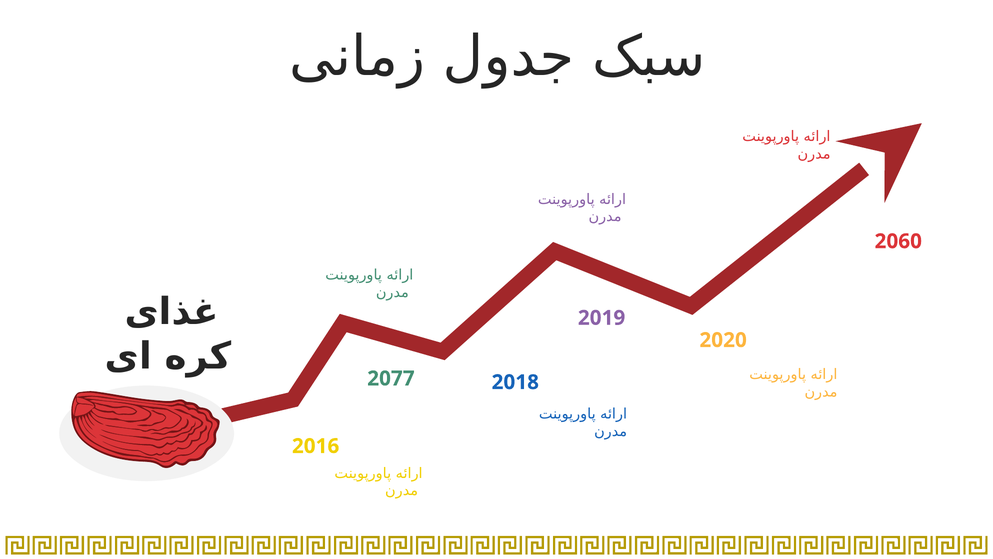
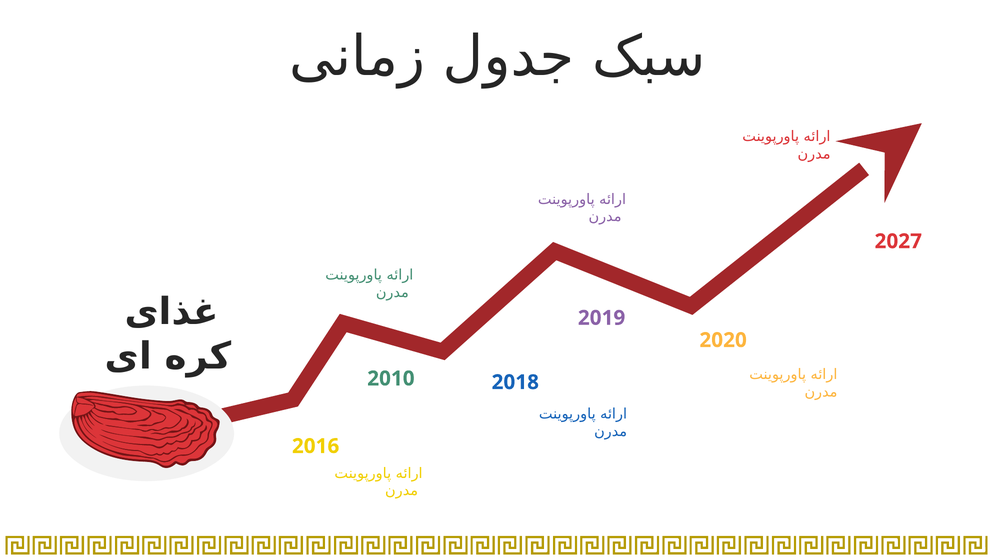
2060: 2060 -> 2027 (898, 241)
2077: 2077 -> 2010 (391, 378)
